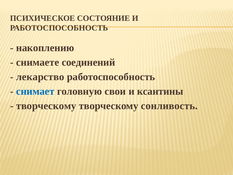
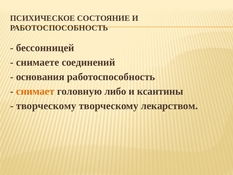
накоплению: накоплению -> бессонницей (45, 48)
лекарство: лекарство -> основания (40, 77)
снимает colour: blue -> orange (35, 91)
свои: свои -> либо (115, 91)
сонливость: сонливость -> лекарством (169, 106)
